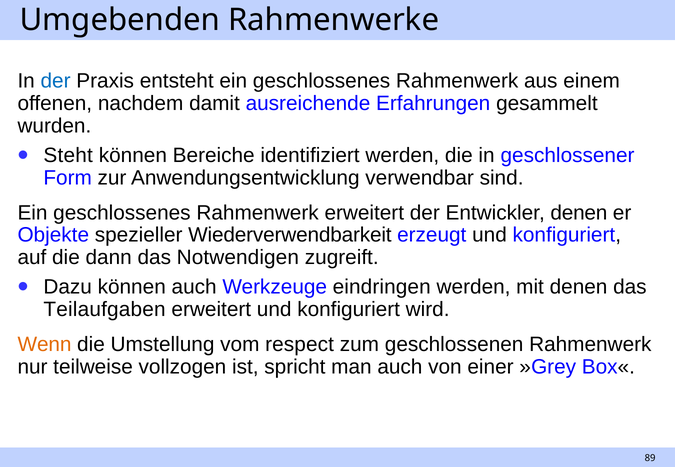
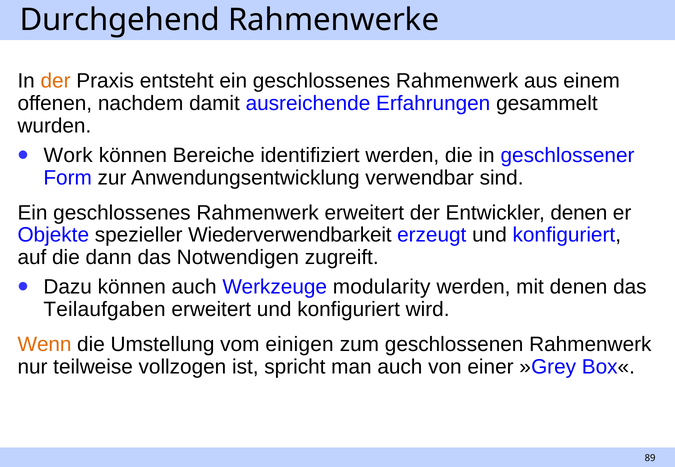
Umgebenden: Umgebenden -> Durchgehend (120, 20)
der colour: blue -> orange (56, 81)
Steht: Steht -> Work (68, 155)
eindringen: eindringen -> modularity (382, 287)
respect: respect -> einigen (300, 345)
